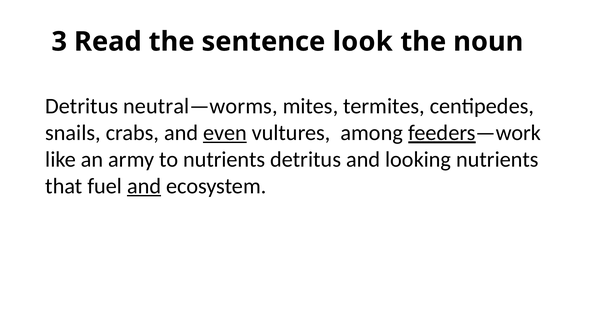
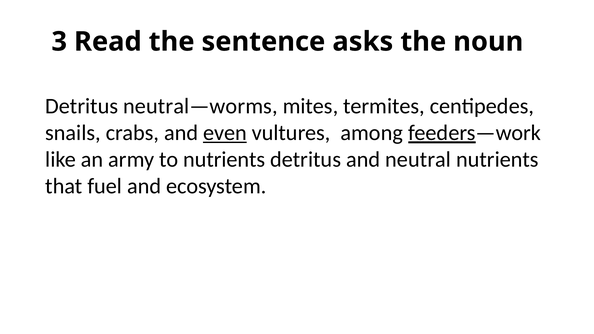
look: look -> asks (363, 42)
looking: looking -> neutral (418, 160)
and underline: present -> none (144, 186)
